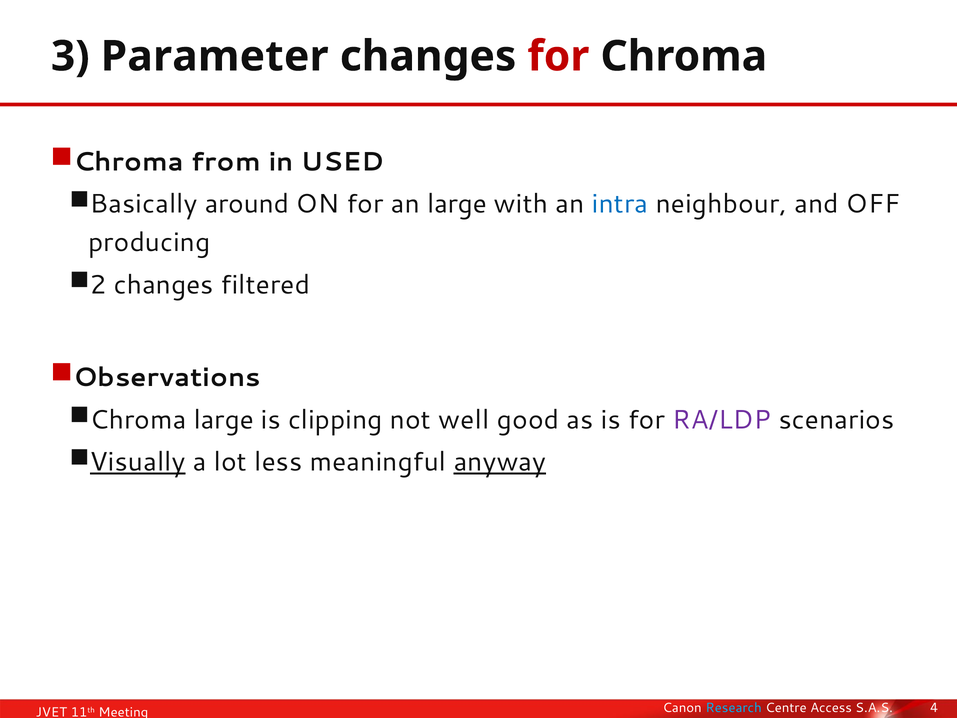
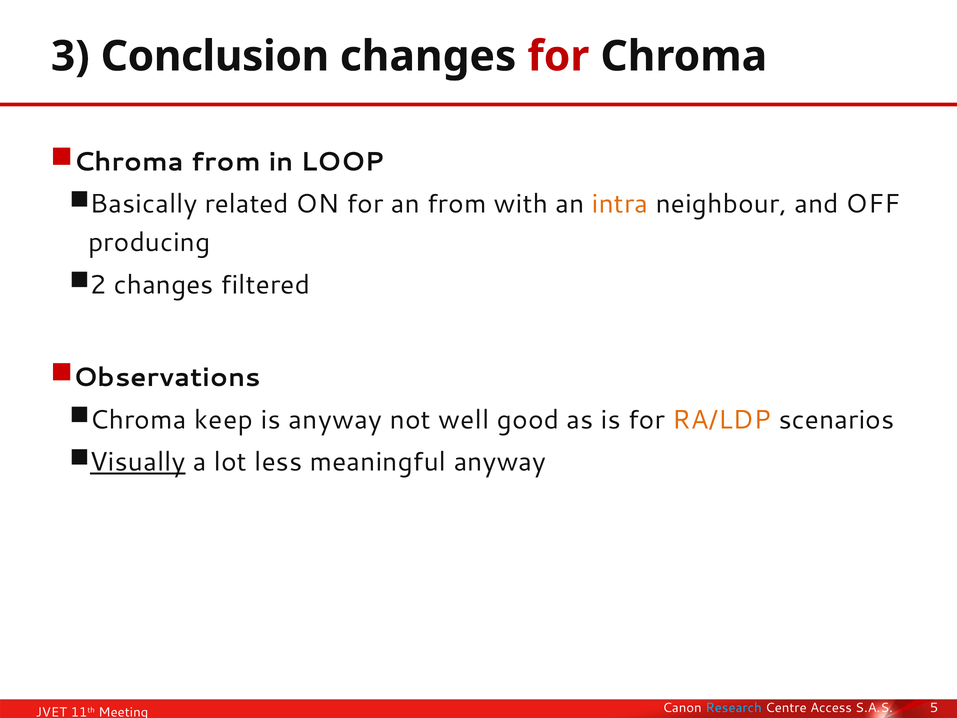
Parameter: Parameter -> Conclusion (215, 56)
USED: USED -> LOOP (343, 162)
around: around -> related (247, 204)
an large: large -> from (457, 204)
intra colour: blue -> orange (620, 204)
Chroma large: large -> keep (224, 420)
is clipping: clipping -> anyway (335, 420)
RA/LDP colour: purple -> orange (722, 420)
anyway underline: present -> none (500, 462)
4: 4 -> 5 (934, 708)
